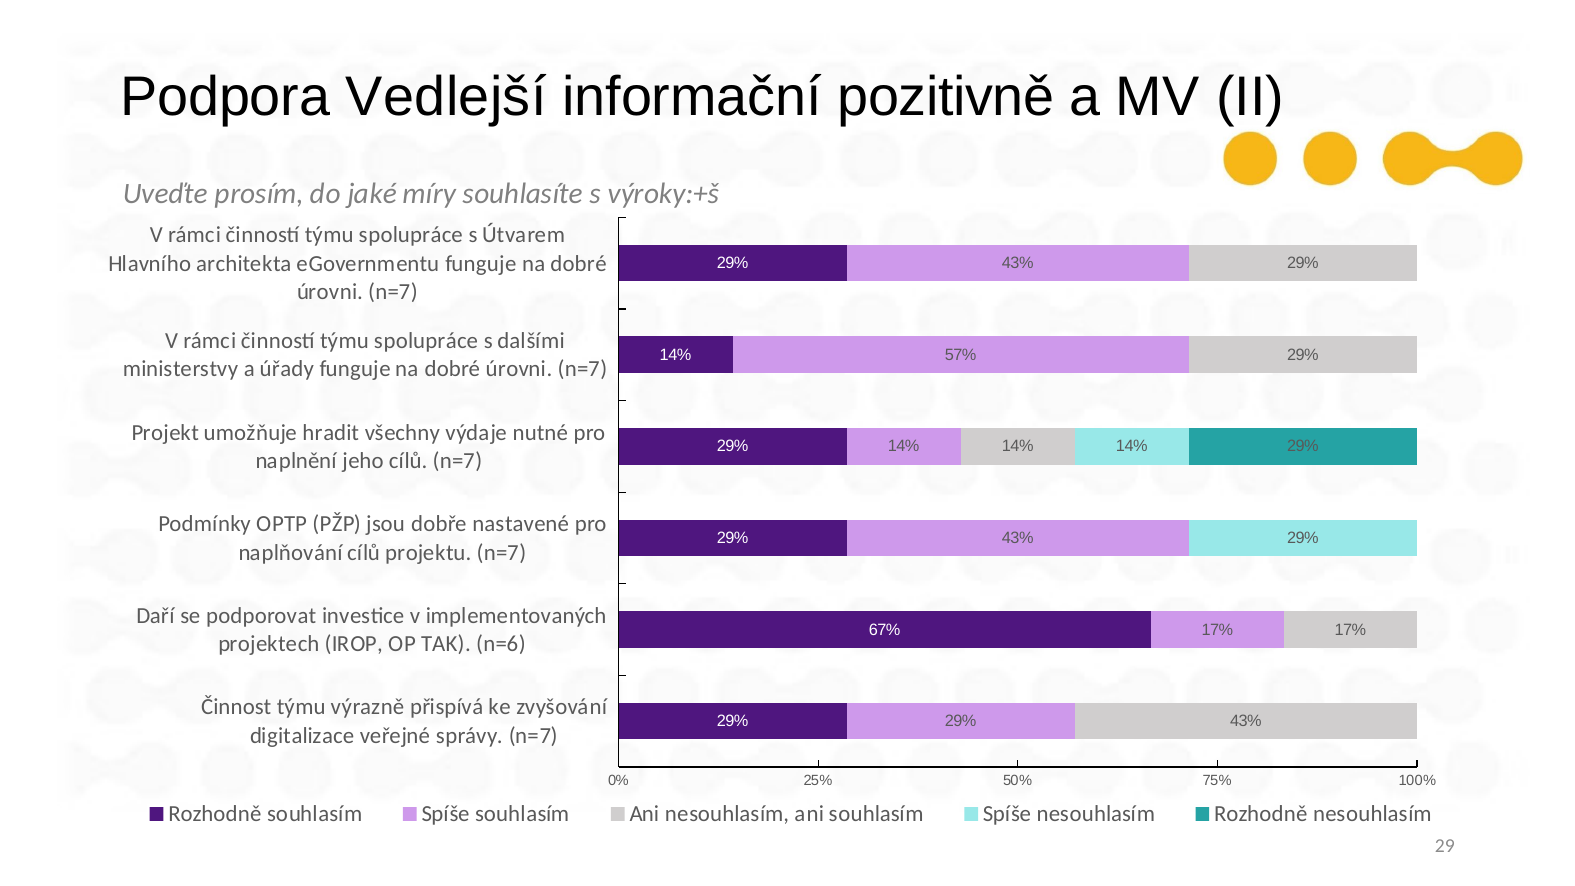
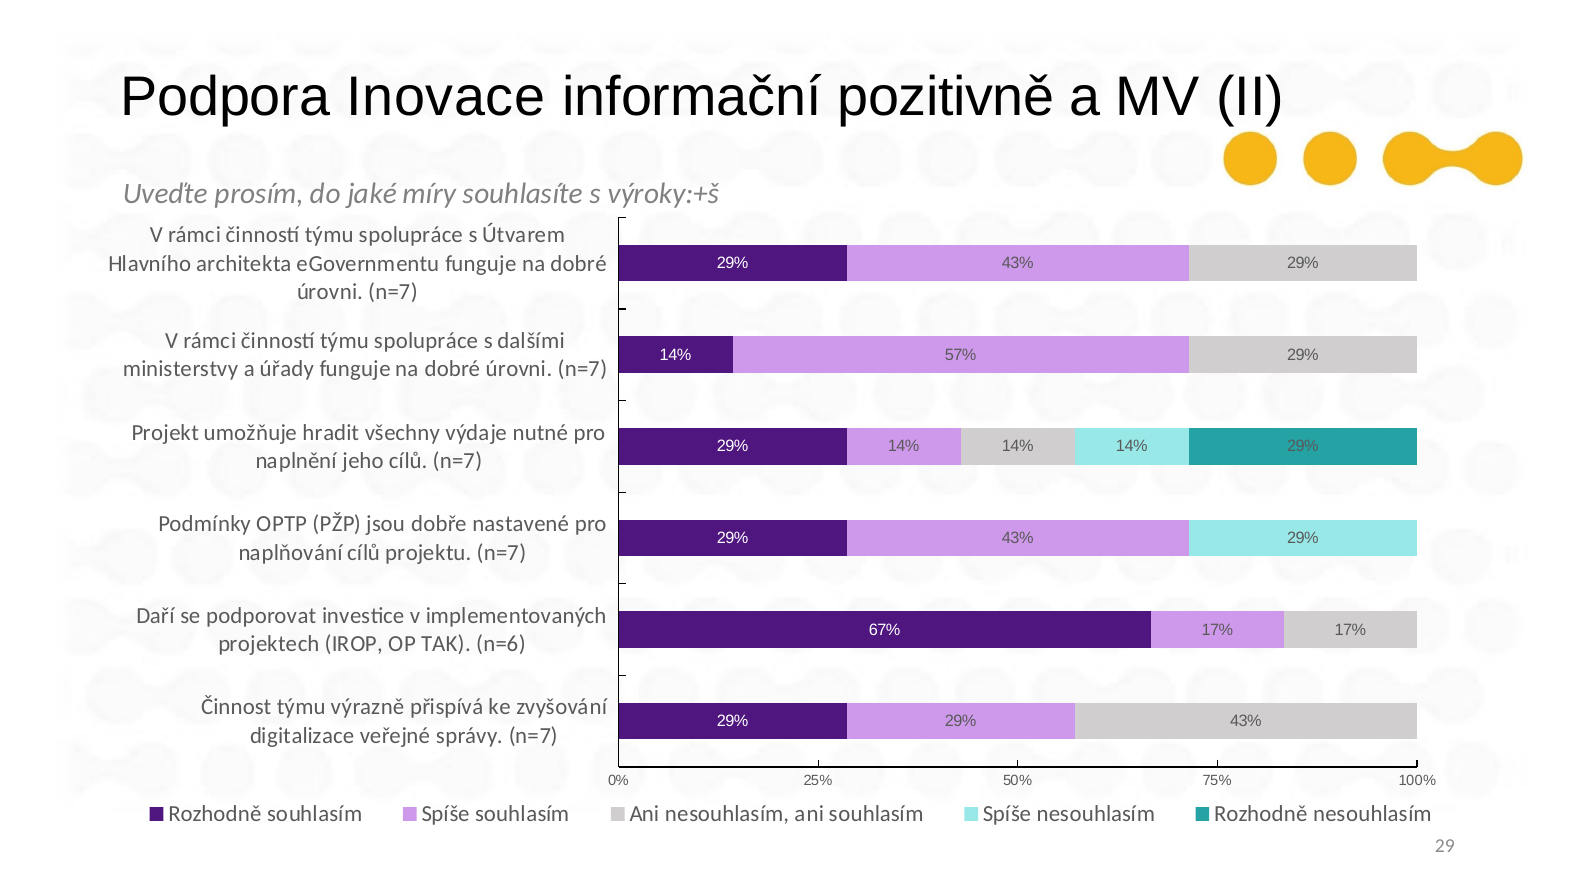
Vedlejší: Vedlejší -> Inovace (446, 97)
